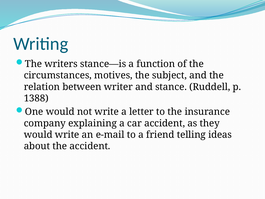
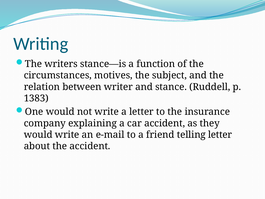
1388: 1388 -> 1383 (36, 98)
telling ideas: ideas -> letter (220, 135)
